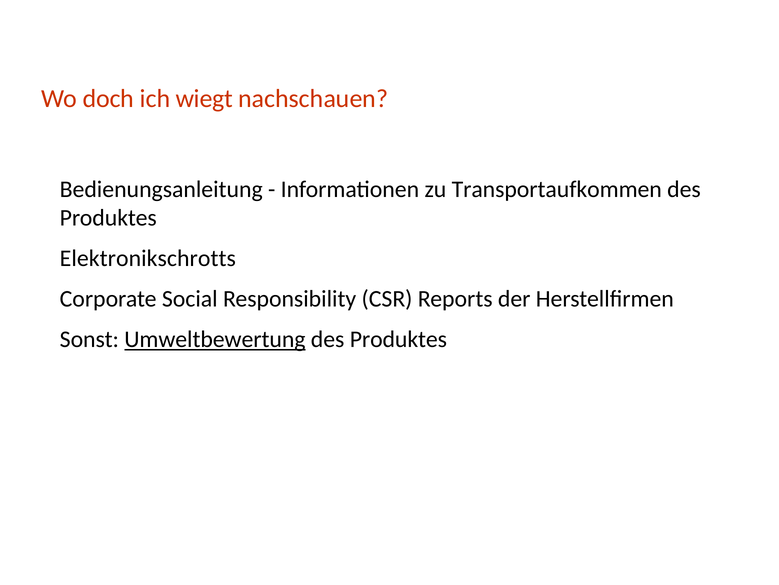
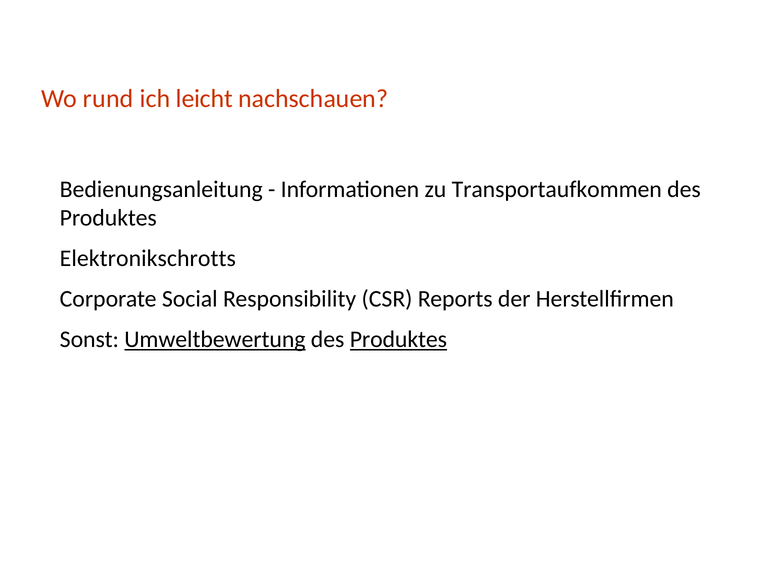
doch: doch -> rund (108, 99)
wiegt: wiegt -> leicht (204, 99)
Produktes underline: none -> present (398, 339)
